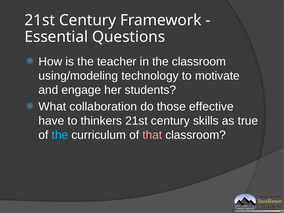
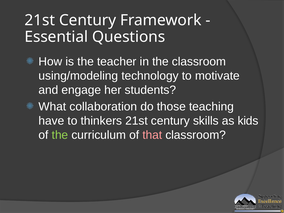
effective: effective -> teaching (211, 107)
true: true -> kids (248, 121)
the colour: light blue -> light green (60, 135)
